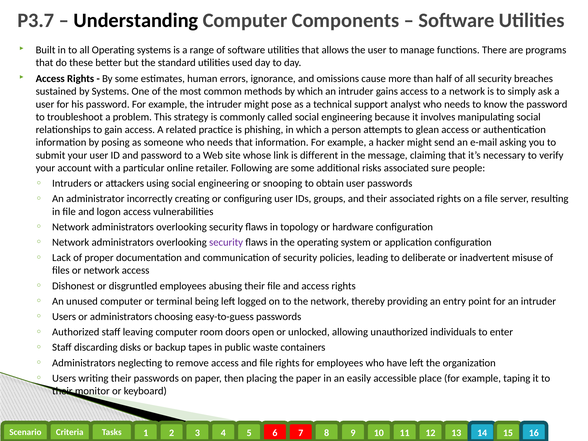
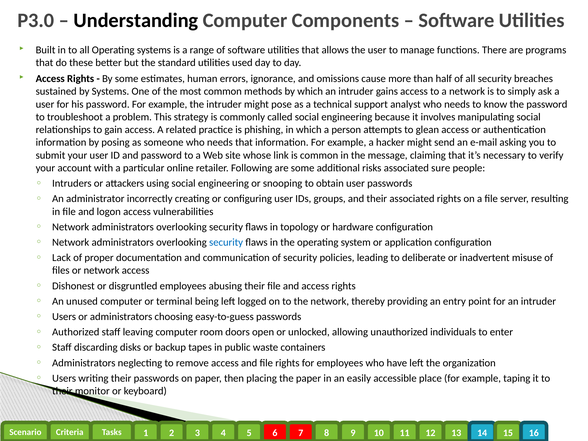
P3.7: P3.7 -> P3.0 (36, 20)
is different: different -> common (319, 155)
security colour: purple -> blue (226, 242)
